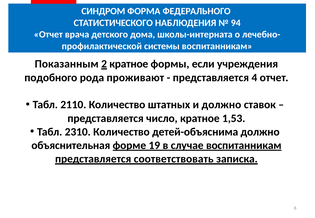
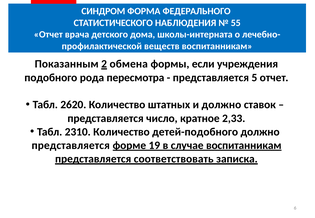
94: 94 -> 55 (236, 23)
системы: системы -> веществ (162, 46)
2 кратное: кратное -> обмена (129, 64)
проживают: проживают -> пересмотра (135, 78)
4: 4 -> 5 (254, 78)
2110: 2110 -> 2620 (73, 105)
1,53: 1,53 -> 2,33 (234, 118)
детей-объяснима: детей-объяснима -> детей-подобного (195, 132)
объяснительная: объяснительная -> представляется (71, 145)
